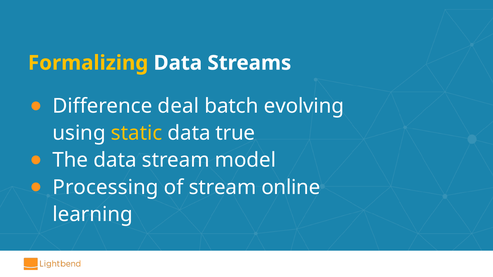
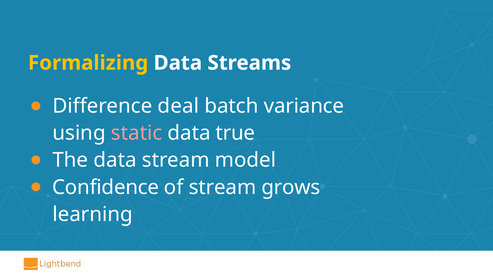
evolving: evolving -> variance (304, 106)
static colour: yellow -> pink (137, 133)
Processing: Processing -> Confidence (106, 187)
online: online -> grows (291, 187)
